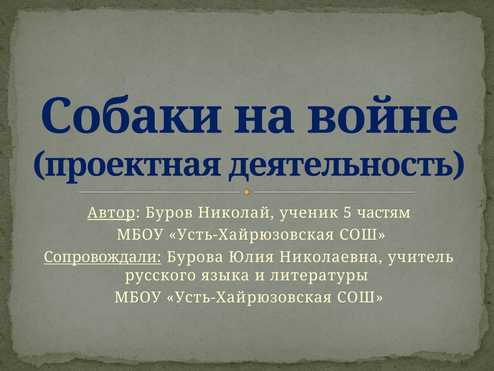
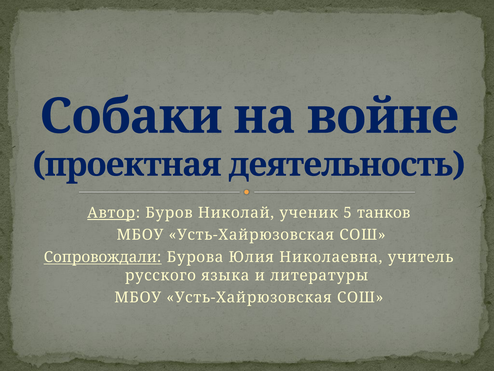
частям: частям -> танков (384, 212)
